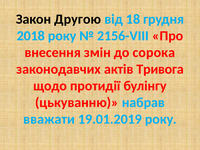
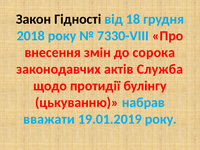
Другою: Другою -> Гідності (78, 19)
2156-VIII: 2156-VIII -> 7330-VIII (123, 36)
Тривога: Тривога -> Служба (160, 69)
